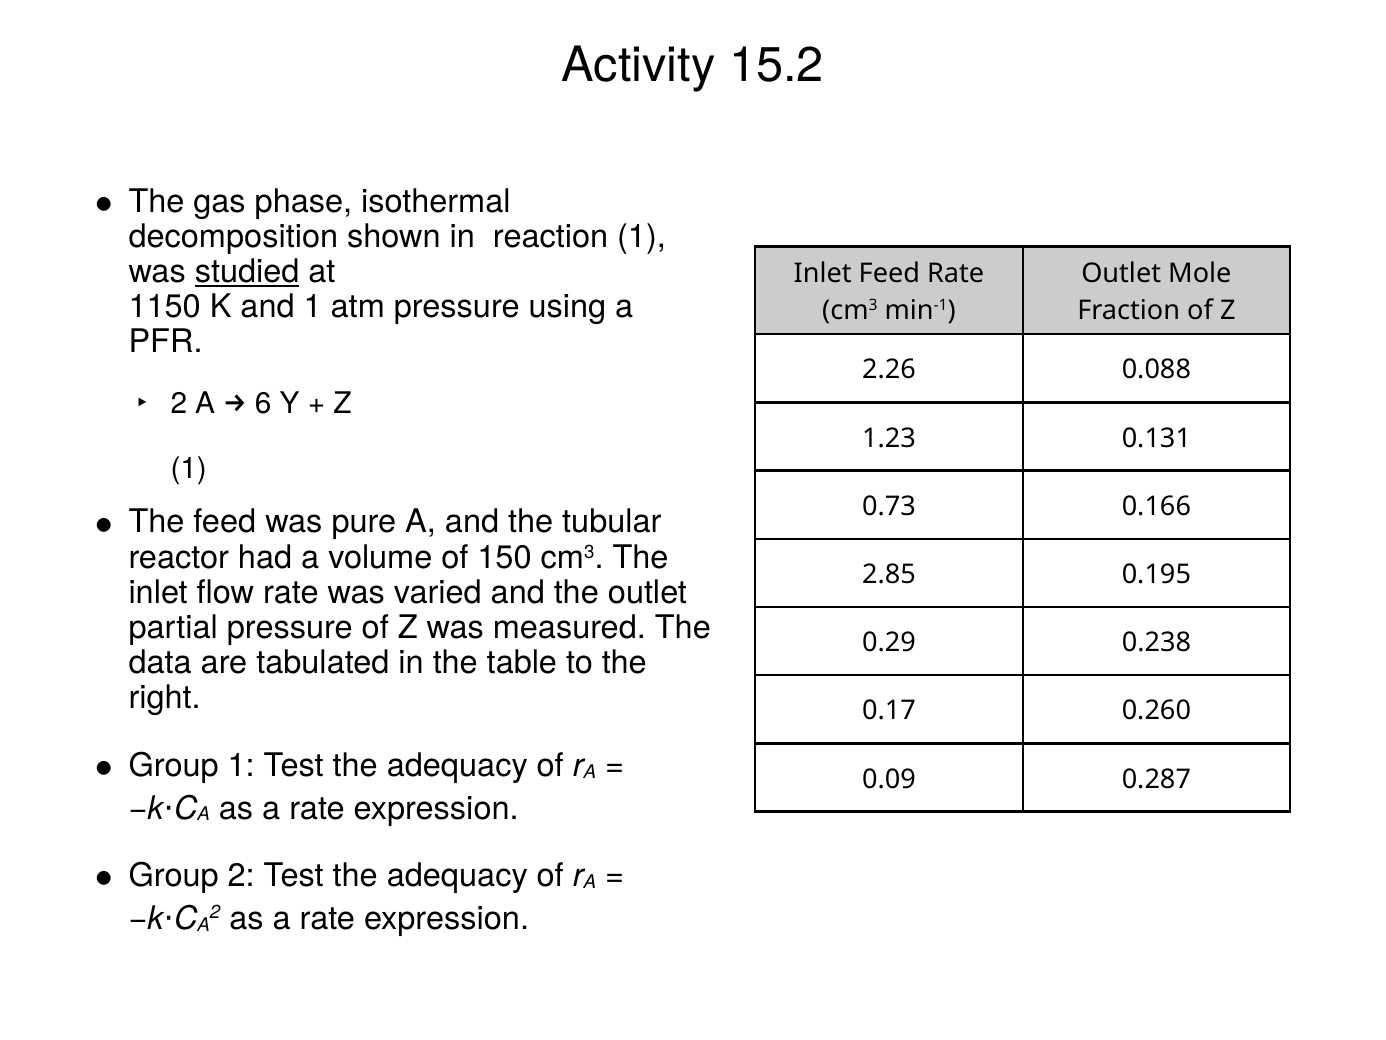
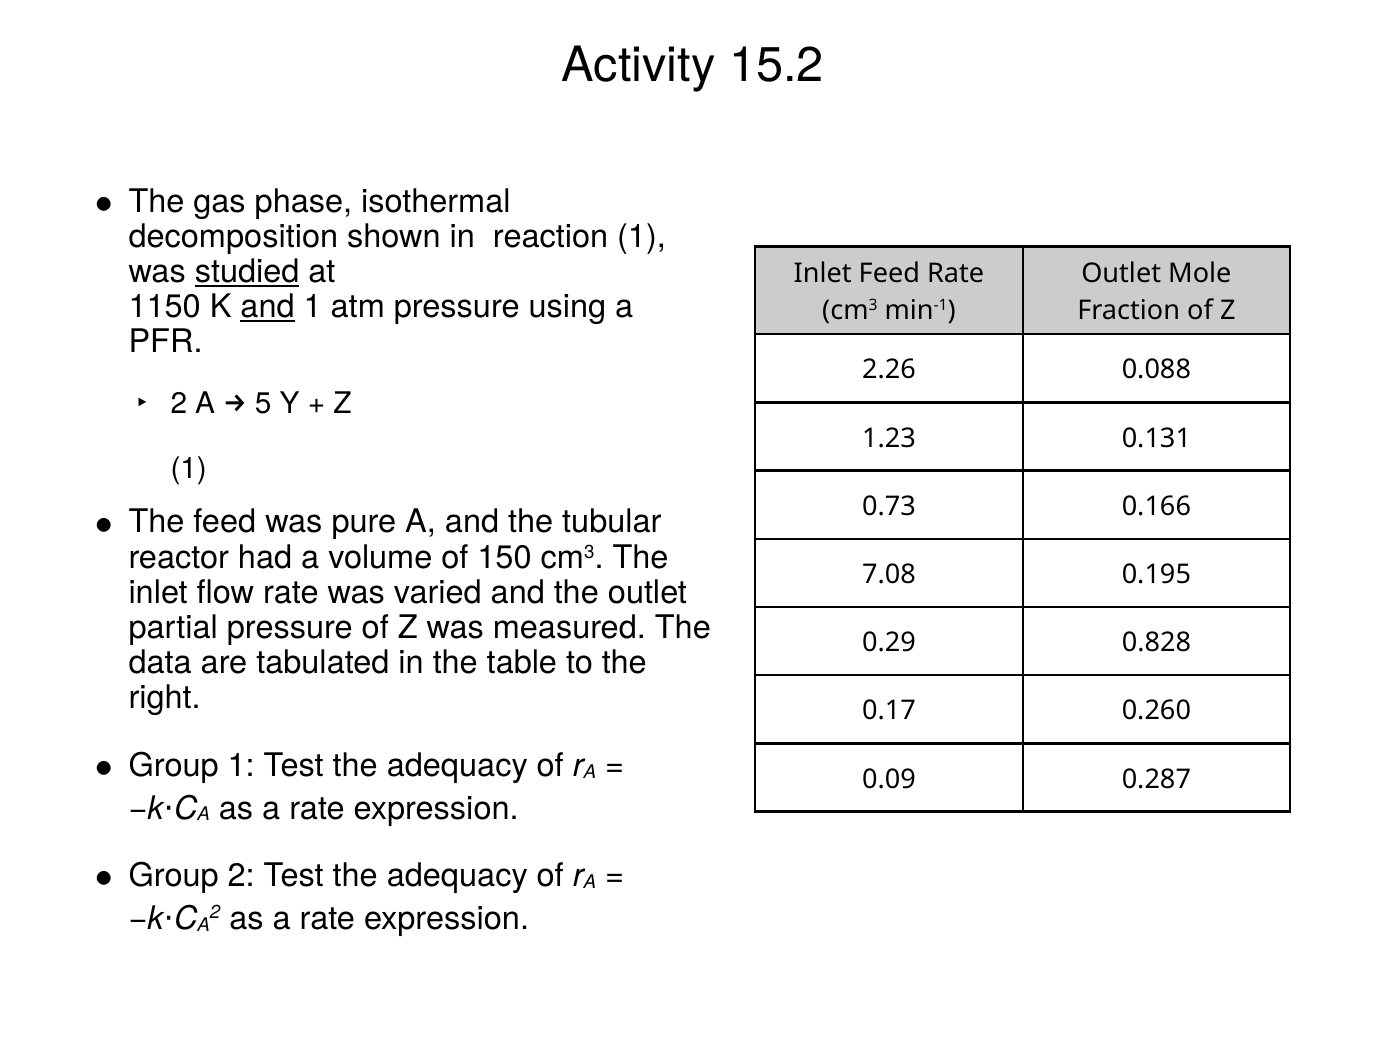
and underline: none -> present (268, 307)
6: 6 -> 5 (263, 404)
2.85: 2.85 -> 7.08 (889, 574)
0.238: 0.238 -> 0.828 (1156, 642)
